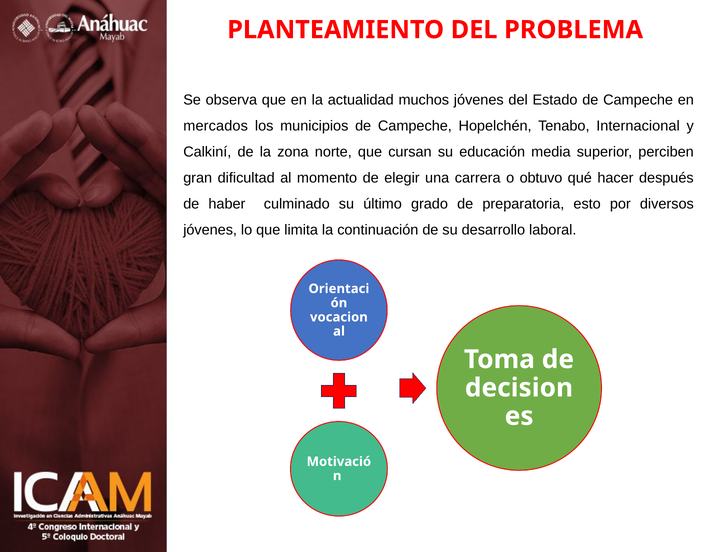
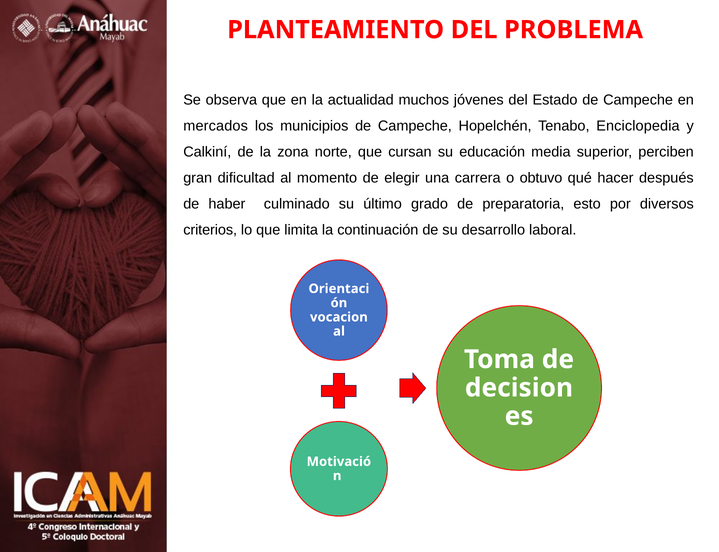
Internacional: Internacional -> Enciclopedia (638, 126)
jóvenes: jóvenes -> criterios (210, 230)
